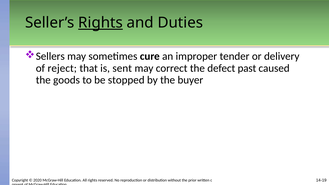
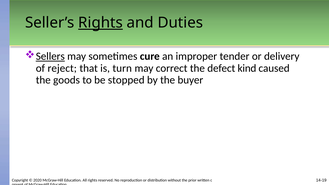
Sellers underline: none -> present (50, 56)
sent: sent -> turn (122, 68)
past: past -> kind (247, 68)
